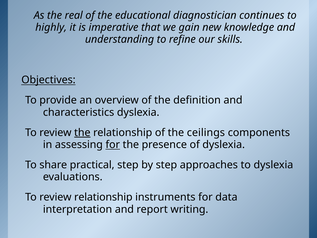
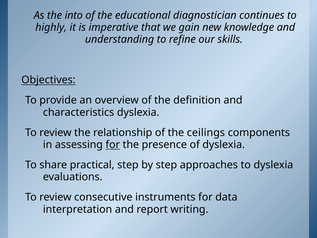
real: real -> into (74, 15)
the underline: present -> none (82, 132)
review relationship: relationship -> consecutive (103, 197)
